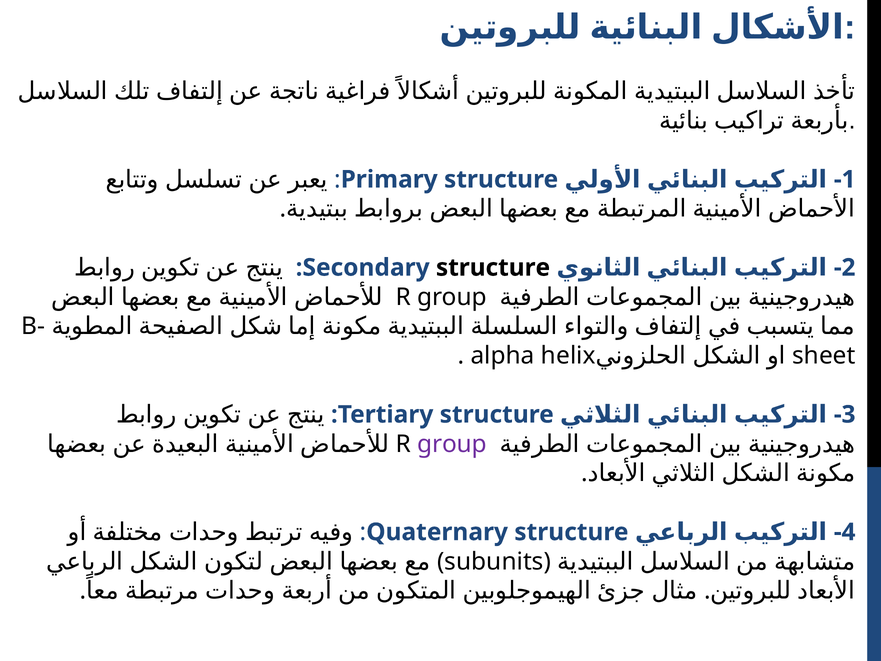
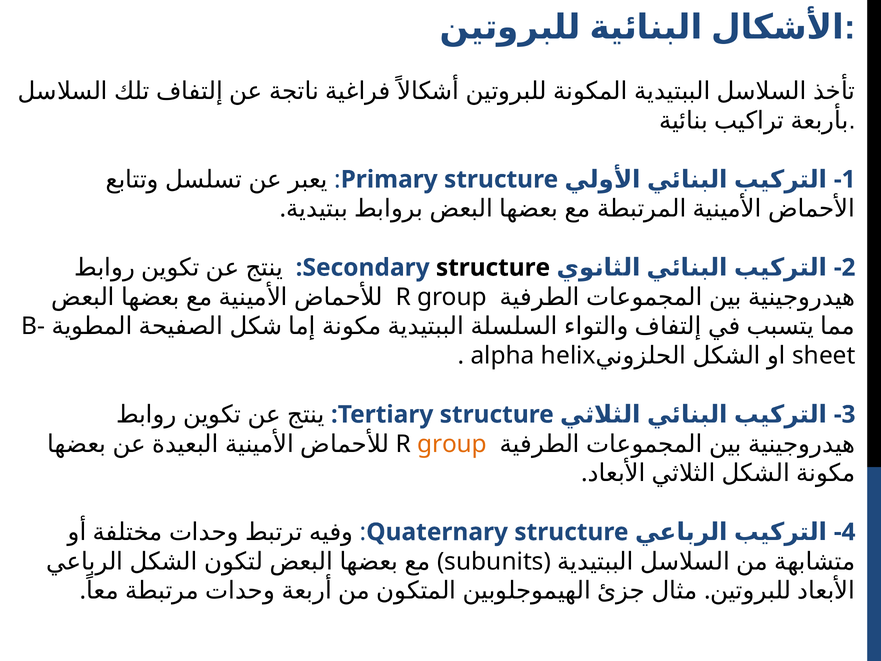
group colour: purple -> orange (452, 444)
